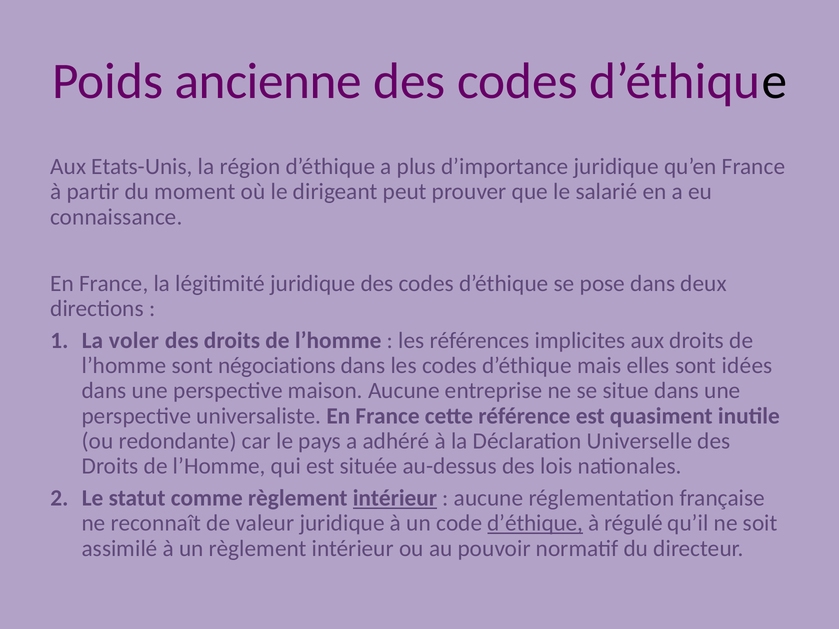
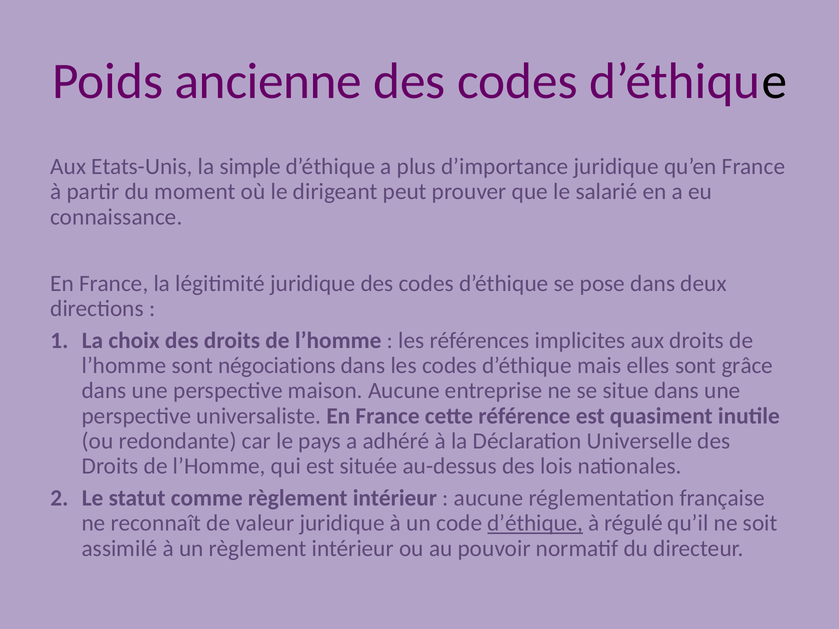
région: région -> simple (250, 167)
voler: voler -> choix (134, 341)
idées: idées -> grâce (747, 366)
intérieur underline: present -> none (395, 498)
